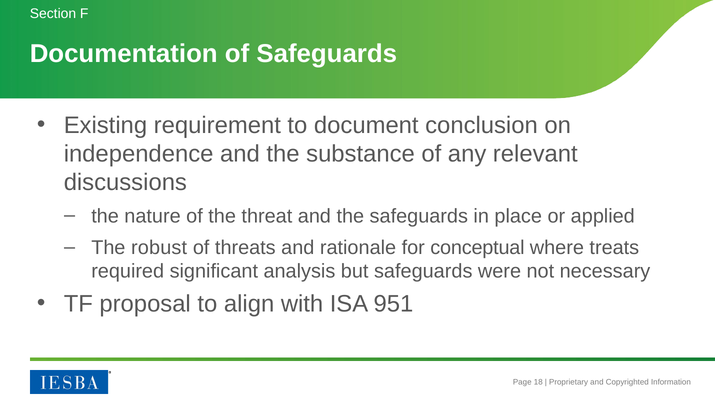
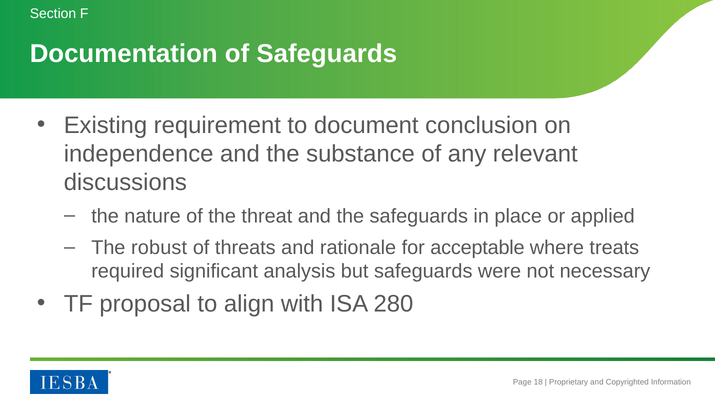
conceptual: conceptual -> acceptable (477, 248)
951: 951 -> 280 (393, 304)
